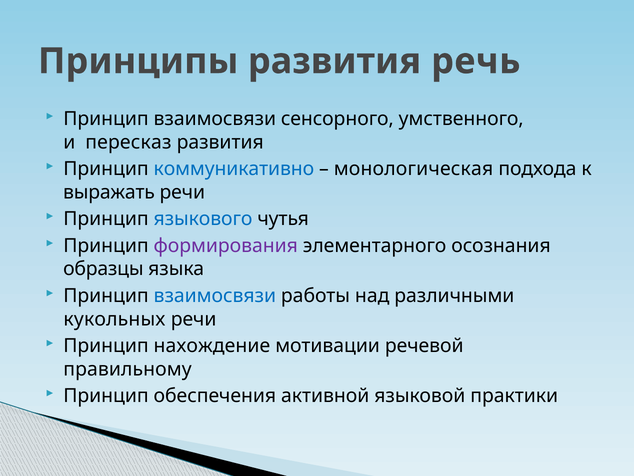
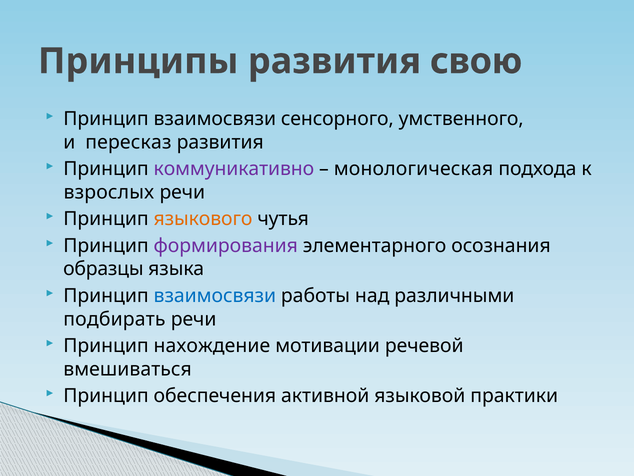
речь: речь -> свою (476, 61)
коммуникативно colour: blue -> purple (234, 169)
выражать: выражать -> взрослых (109, 192)
языкового colour: blue -> orange (203, 219)
кукольных: кукольных -> подбирать (114, 319)
правильному: правильному -> вмешиваться (128, 369)
